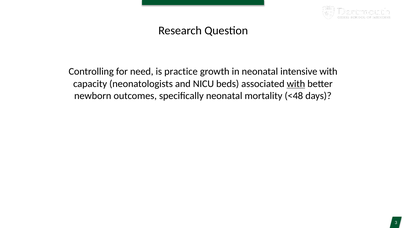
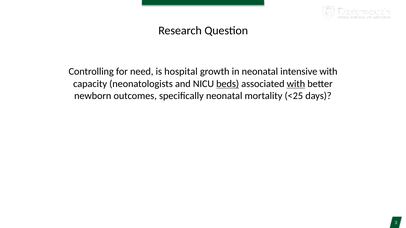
practice: practice -> hospital (181, 72)
beds underline: none -> present (228, 84)
<48: <48 -> <25 (294, 96)
